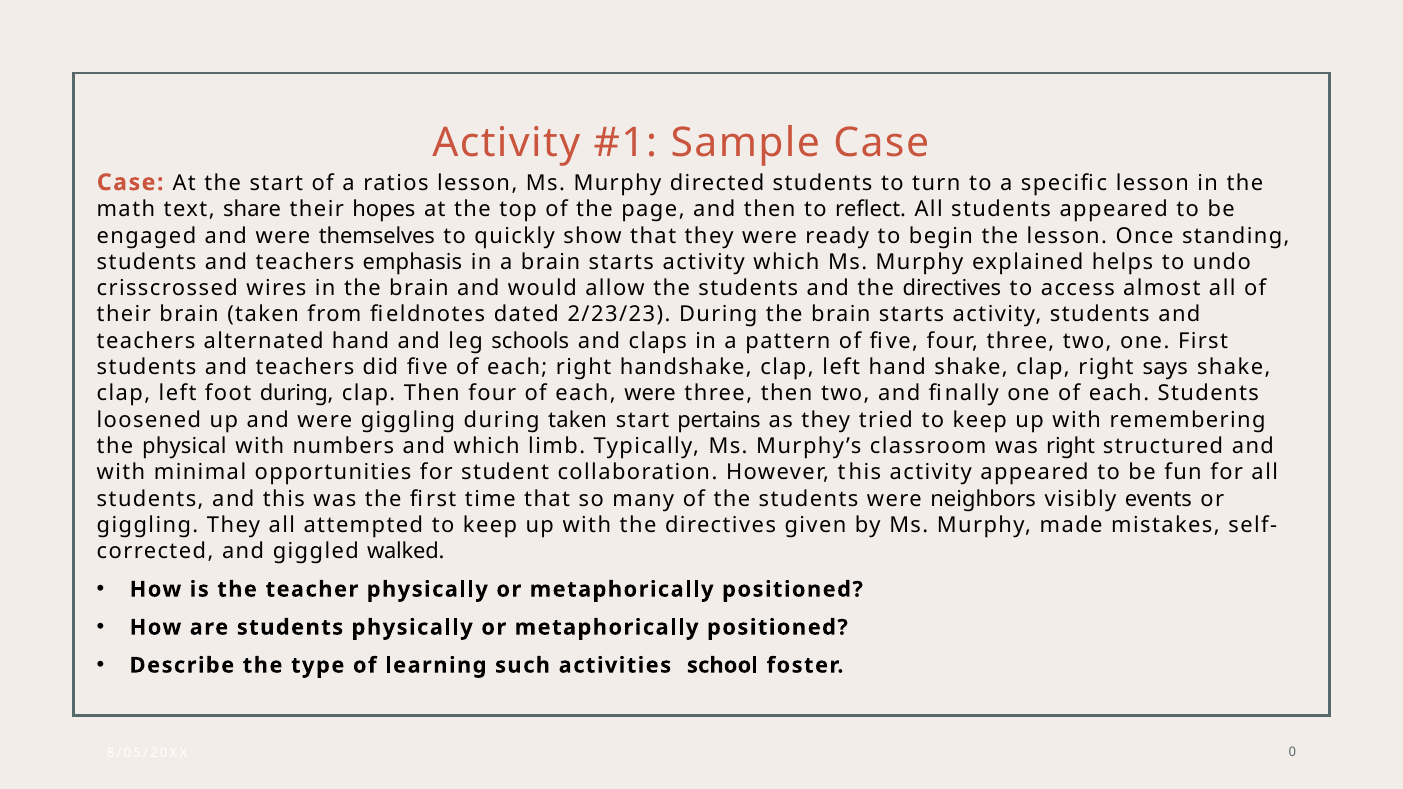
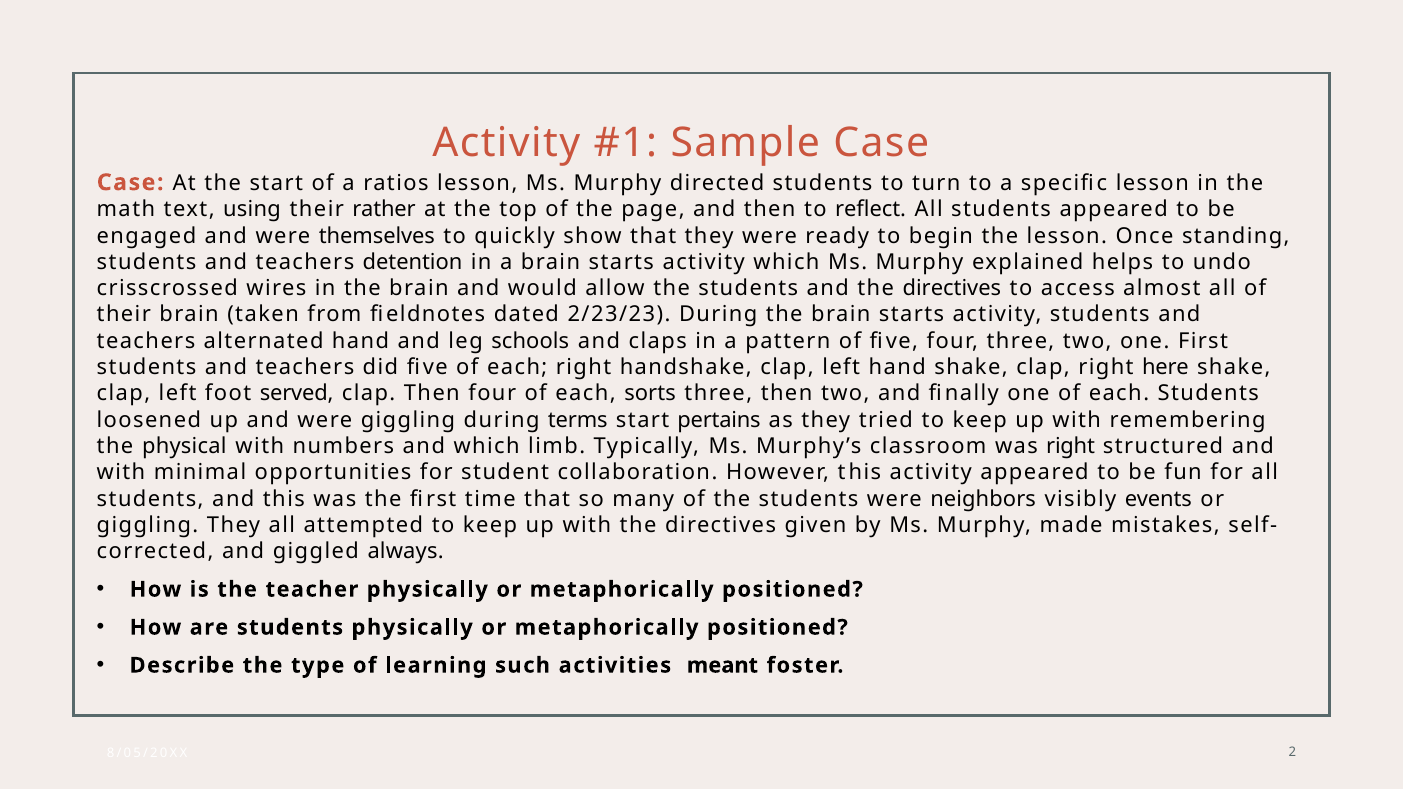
share: share -> using (252, 210)
hopes: hopes -> rather (384, 210)
emphasis: emphasis -> detention (413, 262)
says: says -> here (1165, 367)
foot during: during -> served (297, 394)
each were: were -> sorts (650, 394)
during taken: taken -> terms (578, 420)
walked: walked -> always (406, 552)
school: school -> meant (722, 665)
0: 0 -> 2 (1292, 752)
